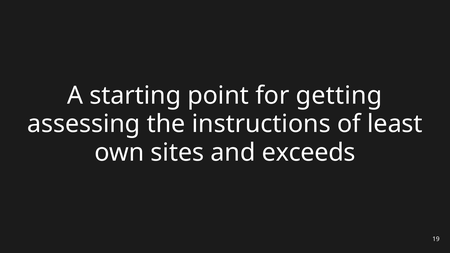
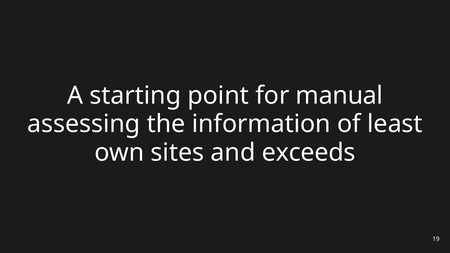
getting: getting -> manual (339, 96)
instructions: instructions -> information (261, 124)
